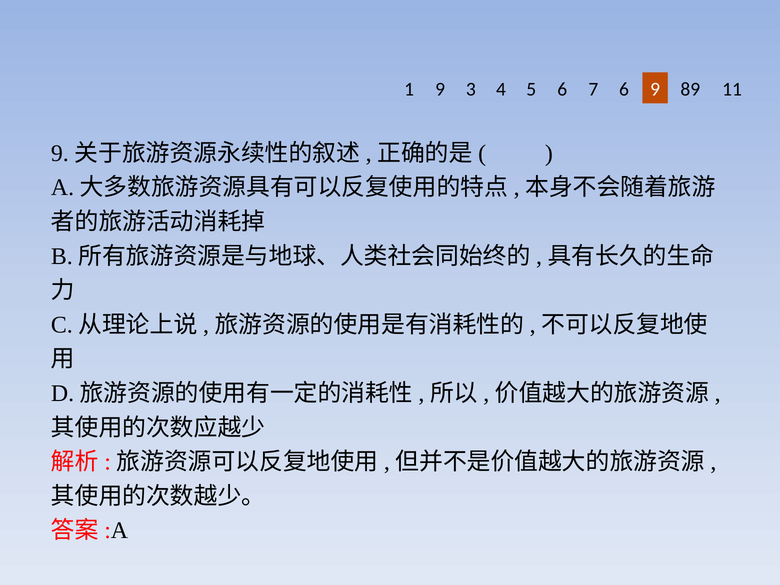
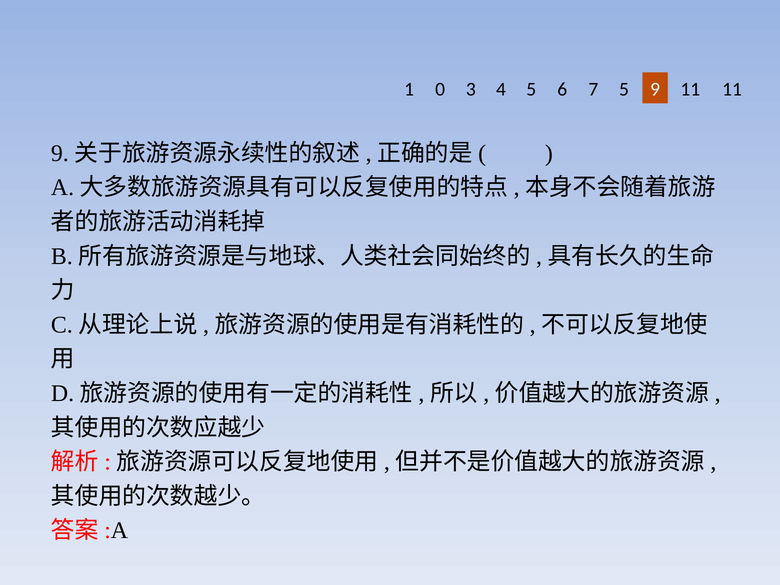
1 9: 9 -> 0 (440, 89)
7 6: 6 -> 5 (624, 89)
9 89: 89 -> 11 (690, 89)
